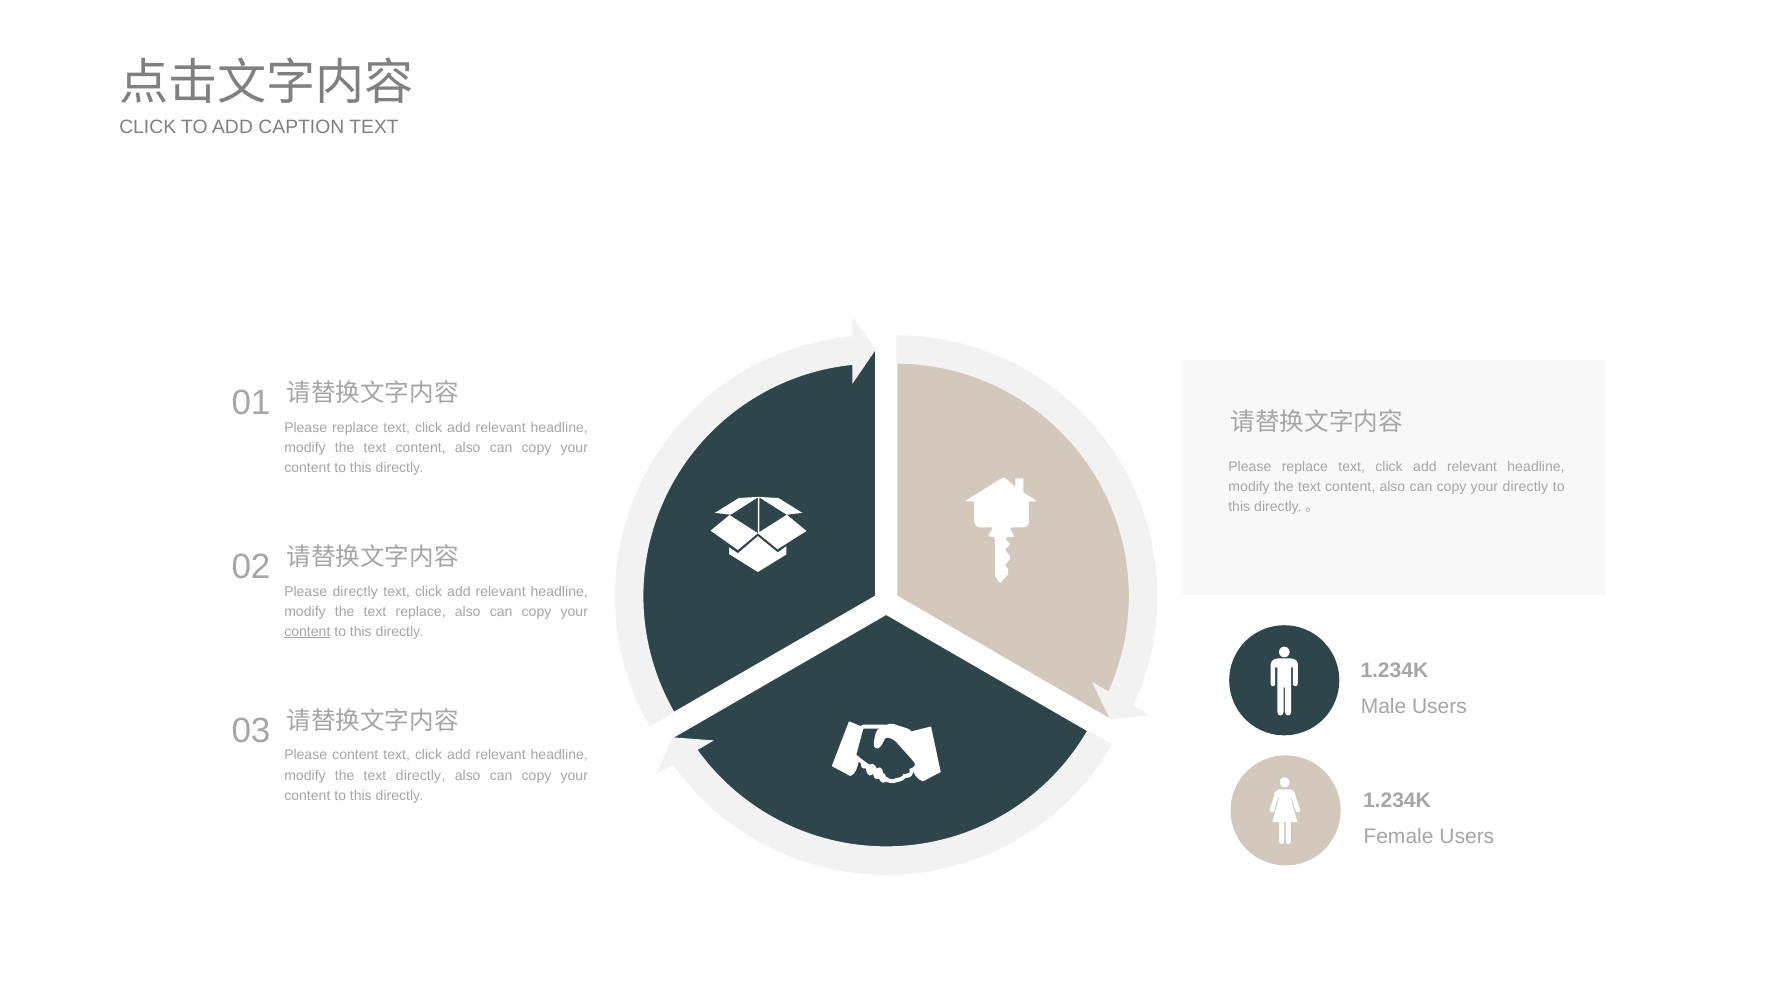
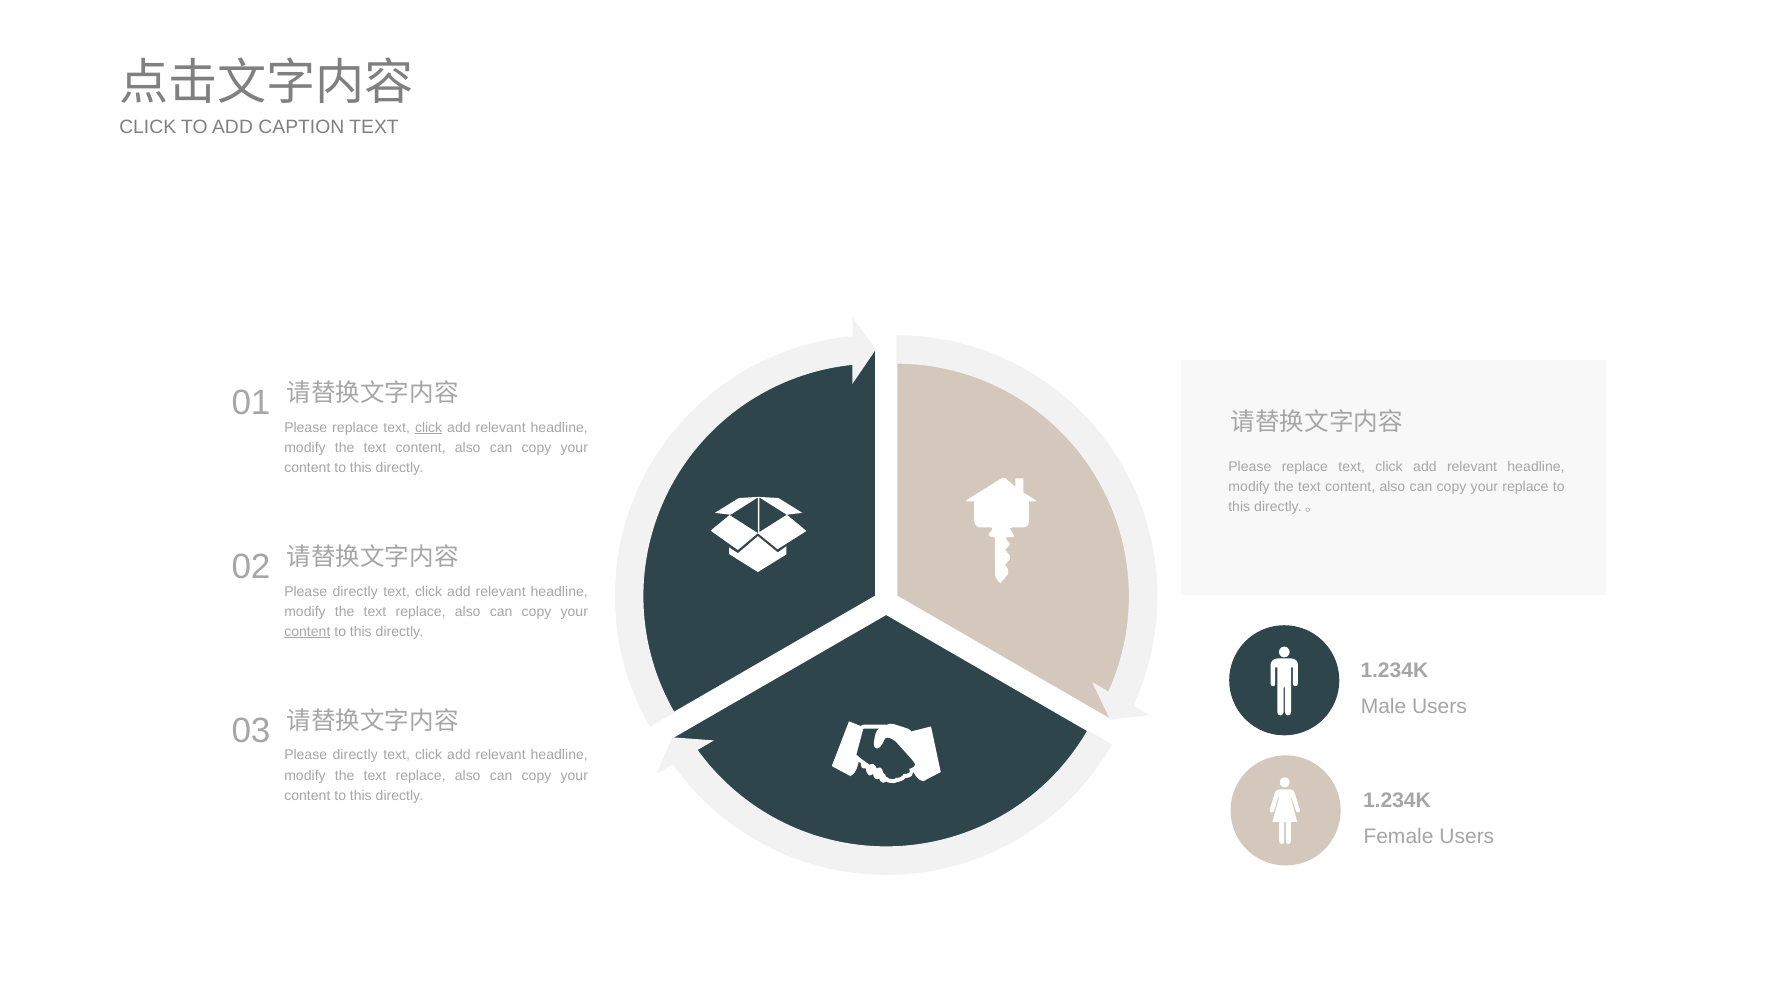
click underline: none -> present (429, 428)
your directly: directly -> replace (1525, 487)
content: content -> directly (355, 755)
directly: directly -> replace (421, 775)
